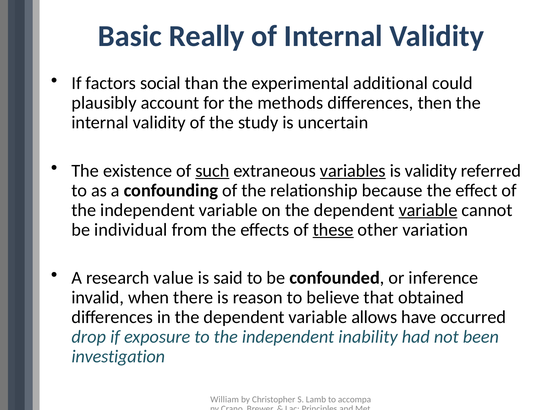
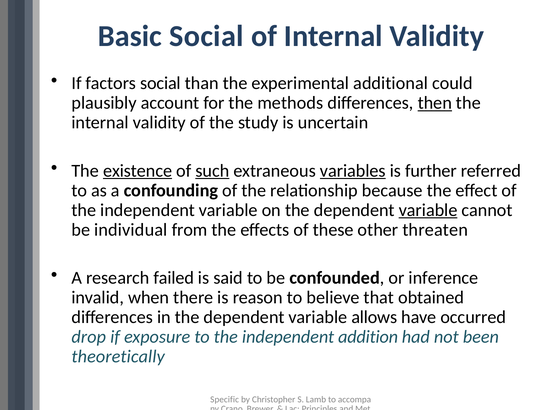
Basic Really: Really -> Social (206, 36)
then underline: none -> present (435, 103)
existence underline: none -> present (138, 170)
is validity: validity -> further (431, 170)
these underline: present -> none (333, 229)
variation: variation -> threaten (435, 229)
value: value -> failed (174, 277)
inability: inability -> addition (368, 336)
investigation: investigation -> theoretically (118, 356)
William: William -> Specific (225, 399)
